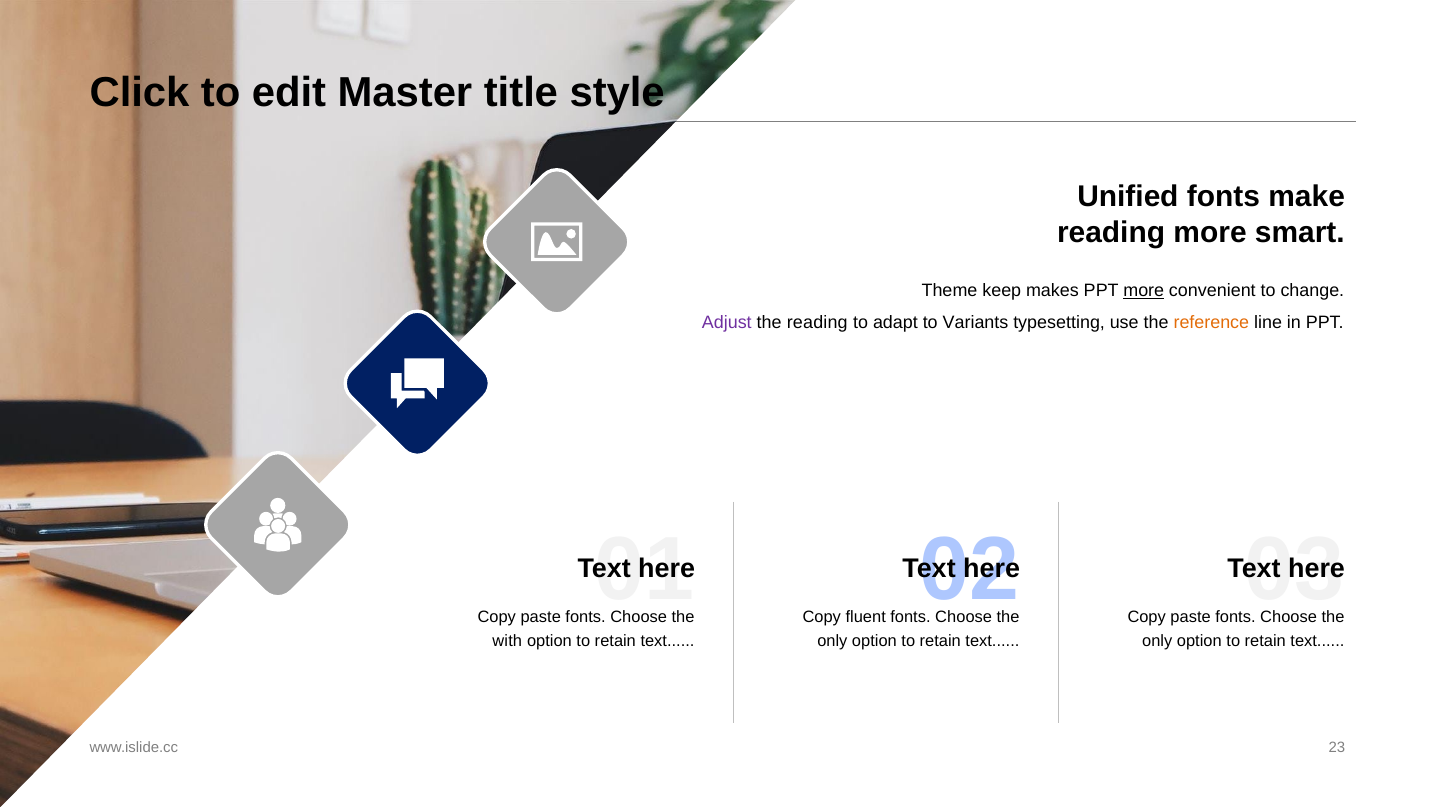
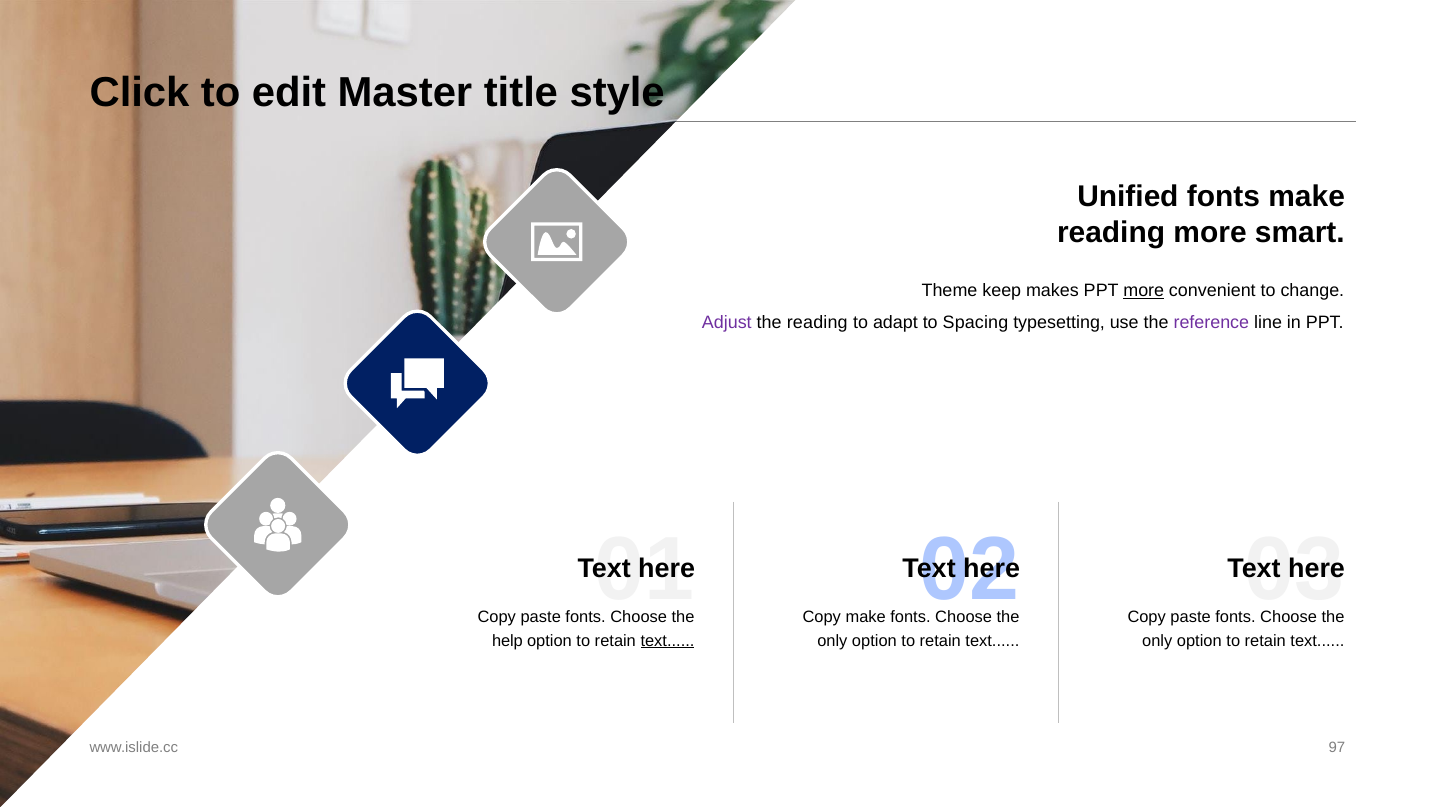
Variants: Variants -> Spacing (975, 323)
reference colour: orange -> purple (1211, 323)
Copy fluent: fluent -> make (866, 617)
with: with -> help (507, 641)
text underline: none -> present (667, 641)
23: 23 -> 97 (1337, 748)
